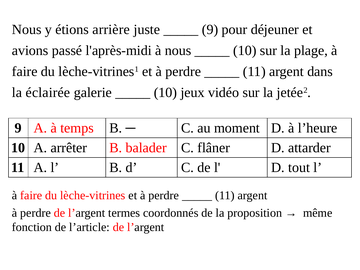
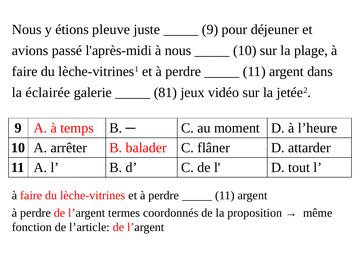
arrière: arrière -> pleuve (111, 29)
10: 10 -> 81 (165, 92)
